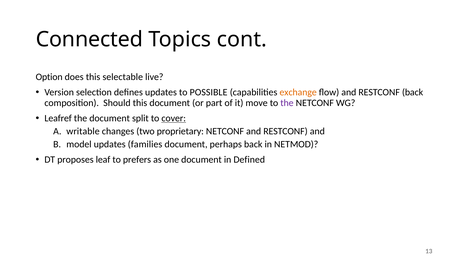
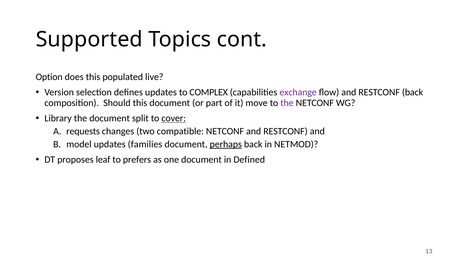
Connected: Connected -> Supported (89, 39)
selectable: selectable -> populated (123, 77)
POSSIBLE: POSSIBLE -> COMPLEX (209, 92)
exchange colour: orange -> purple (298, 92)
Leafref: Leafref -> Library (58, 118)
writable: writable -> requests (83, 131)
proprietary: proprietary -> compatible (180, 131)
perhaps underline: none -> present (226, 144)
